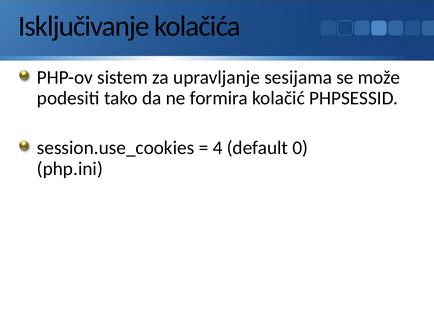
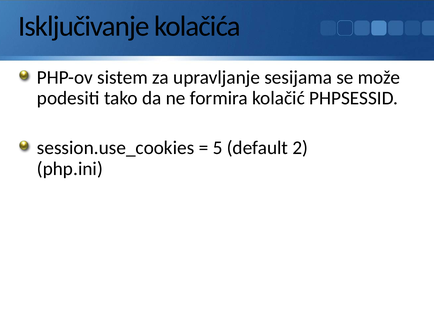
4: 4 -> 5 (218, 148)
0: 0 -> 2 (300, 148)
